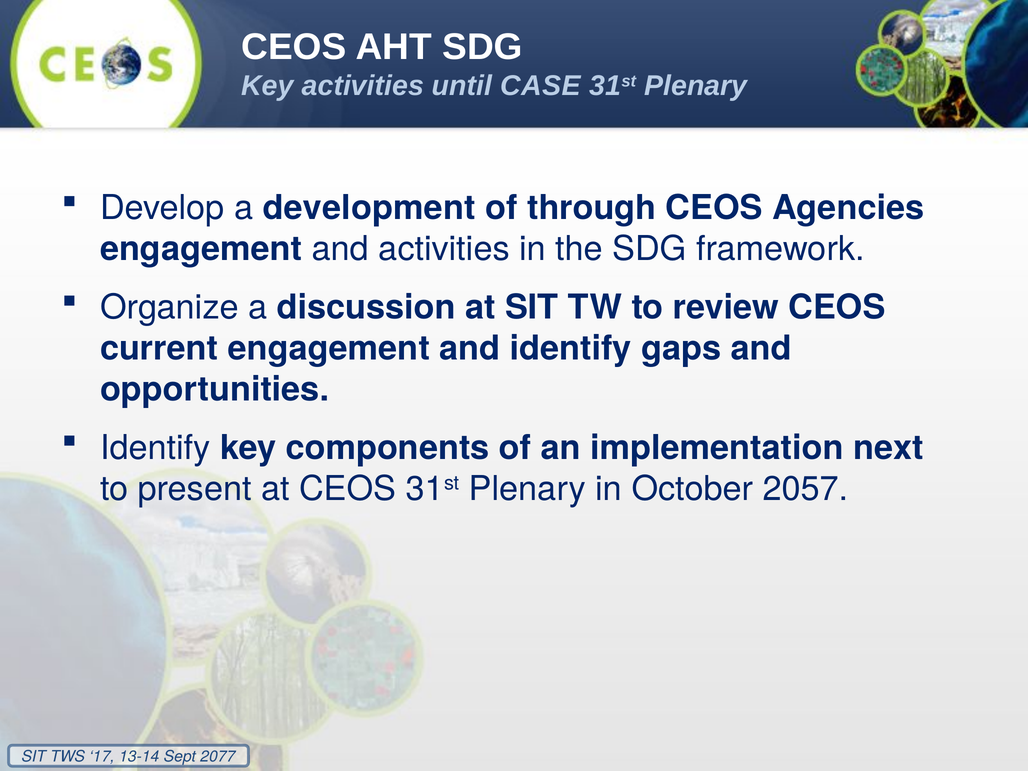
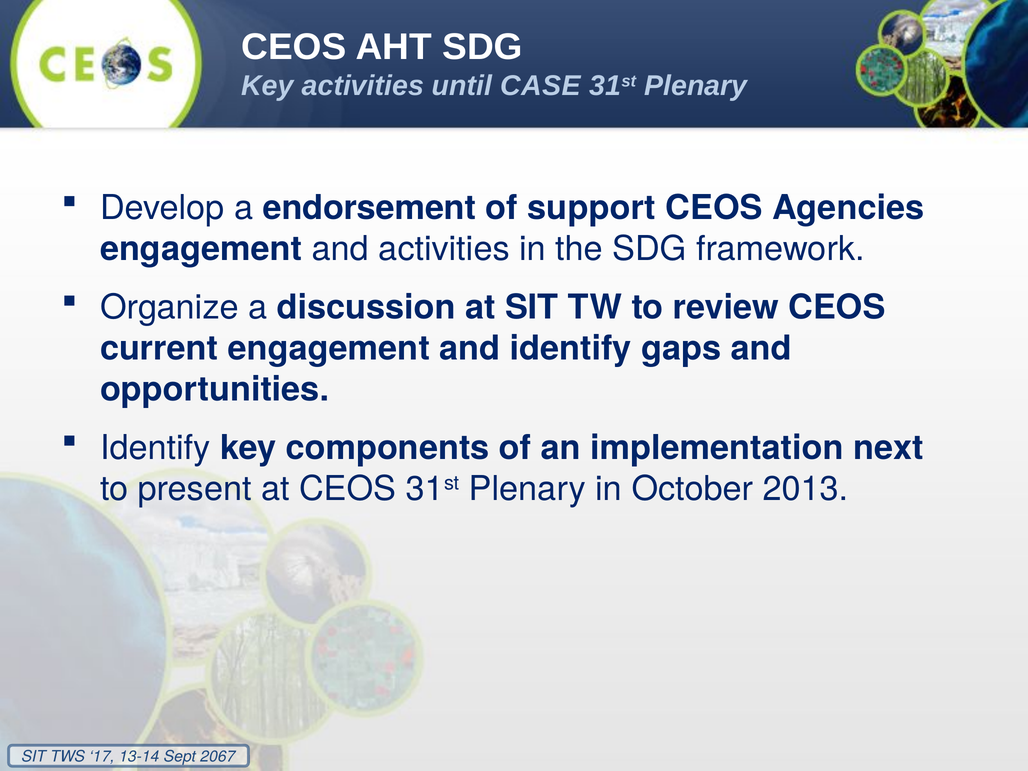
development: development -> endorsement (369, 208)
through: through -> support (592, 208)
2057: 2057 -> 2013 (805, 489)
2077: 2077 -> 2067 (218, 757)
